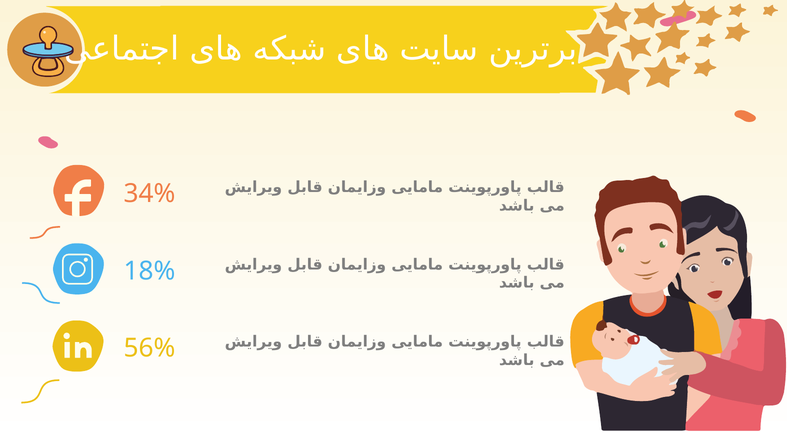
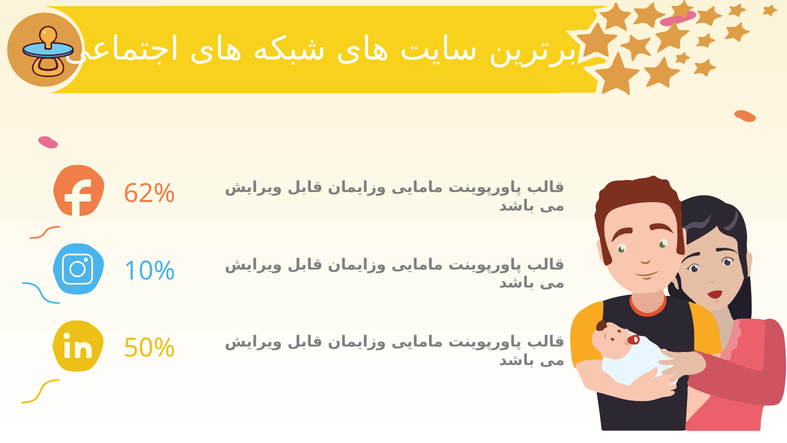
34%: 34% -> 62% (150, 194)
18%: 18% -> 10% (150, 271)
56%: 56% -> 50% (150, 348)
